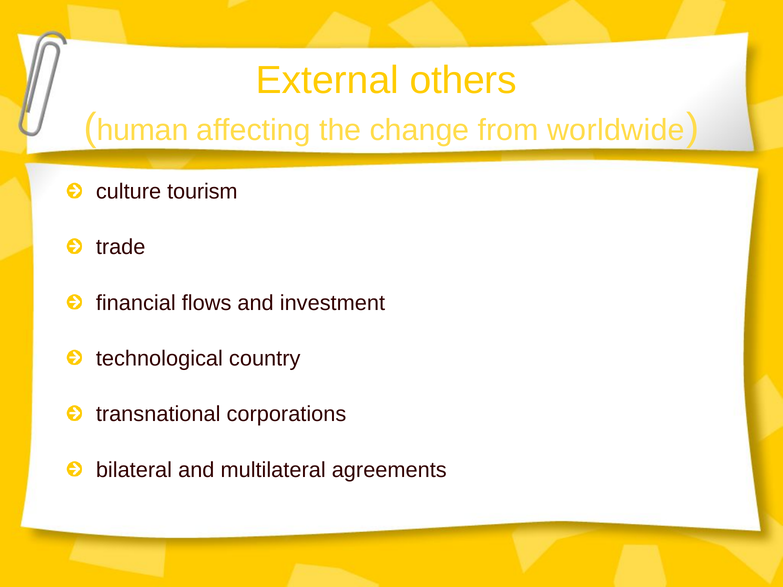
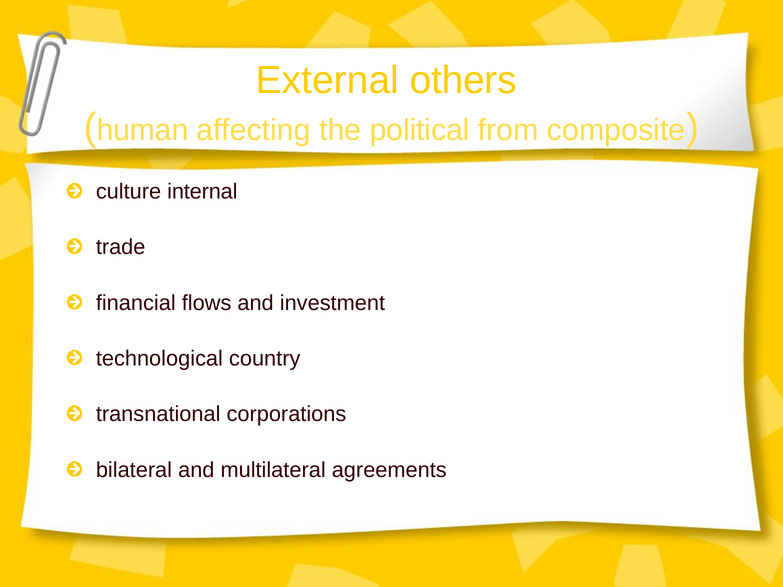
change: change -> political (420, 130)
worldwide: worldwide -> composite (616, 130)
tourism: tourism -> internal (202, 192)
